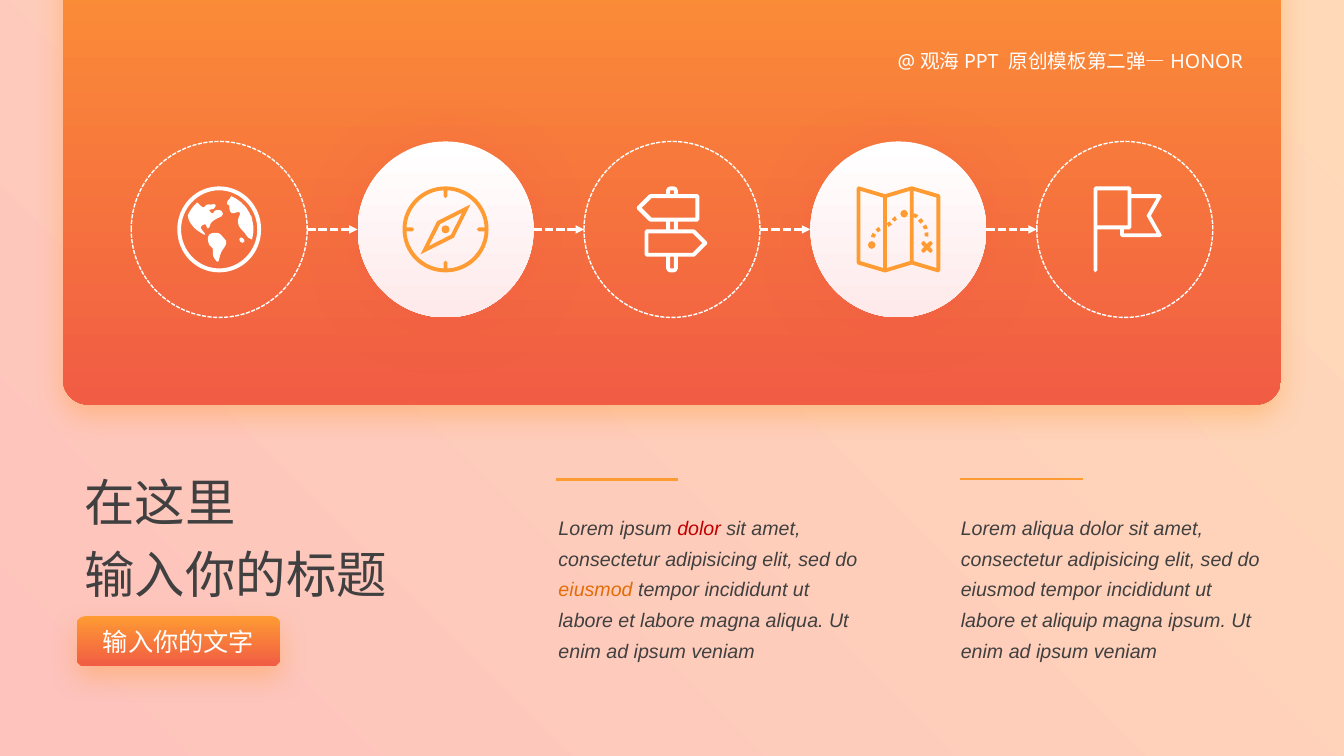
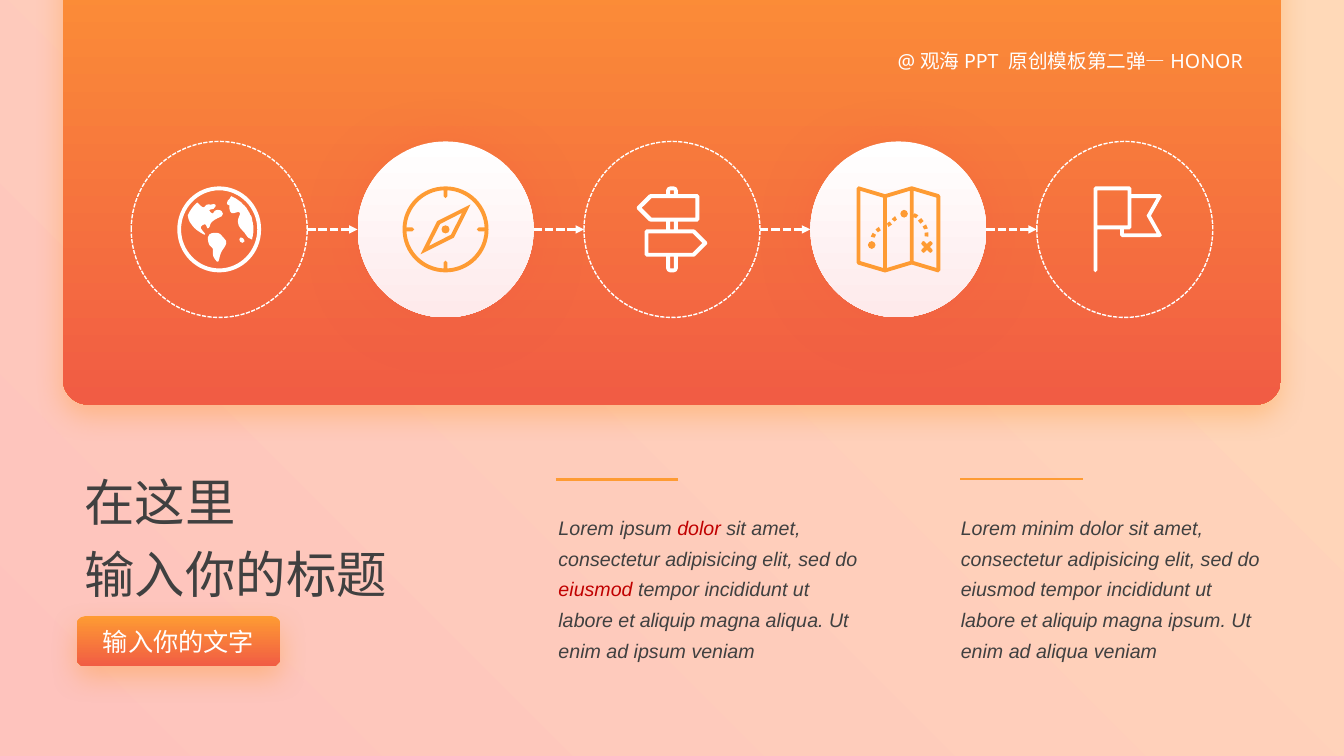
Lorem aliqua: aliqua -> minim (1048, 529)
eiusmod colour: orange -> red (596, 591)
labore: labore -> aliquip (668, 621)
ipsum: ipsum -> aliqua (1062, 652)
